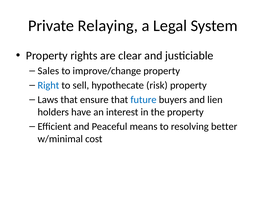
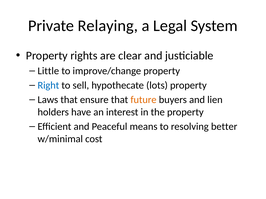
Sales: Sales -> Little (48, 71)
risk: risk -> lots (157, 86)
future colour: blue -> orange (143, 100)
